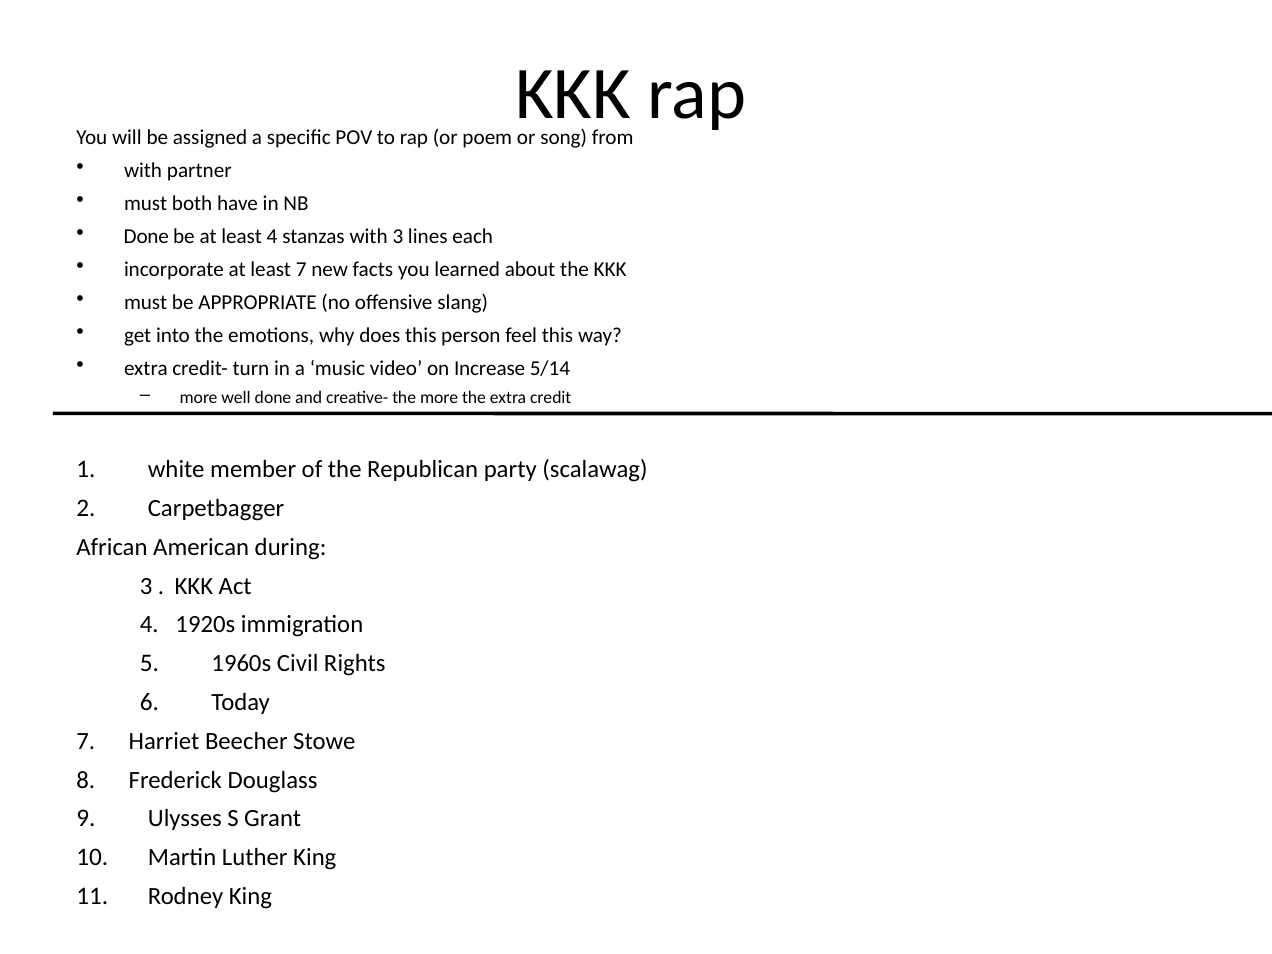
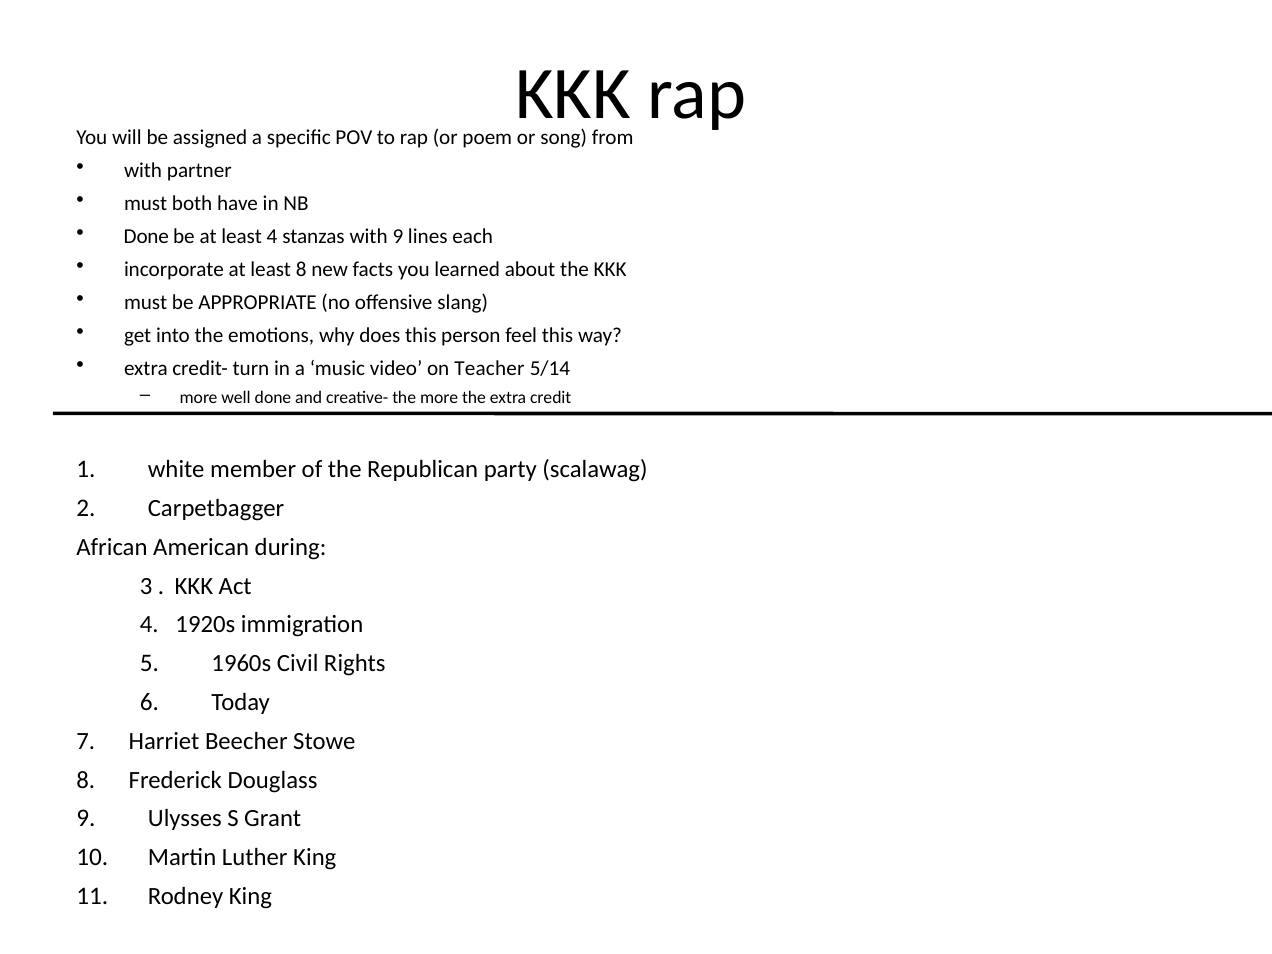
with 3: 3 -> 9 (398, 236)
least 7: 7 -> 8 (301, 269)
Increase: Increase -> Teacher (489, 369)
